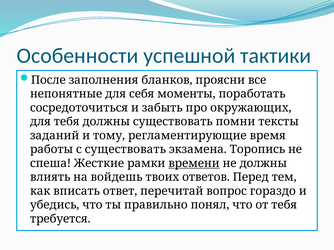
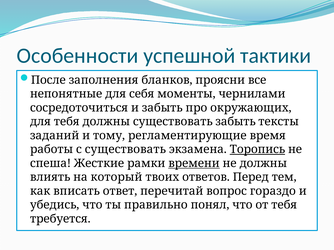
поработать: поработать -> чернилами (252, 94)
существовать помни: помни -> забыть (236, 122)
Торопись underline: none -> present (257, 150)
войдешь: войдешь -> который (116, 177)
